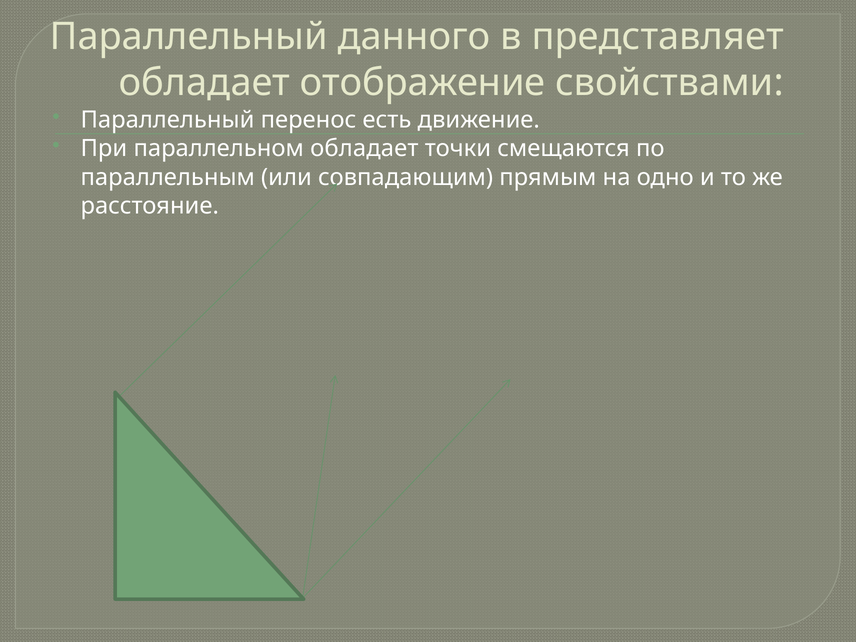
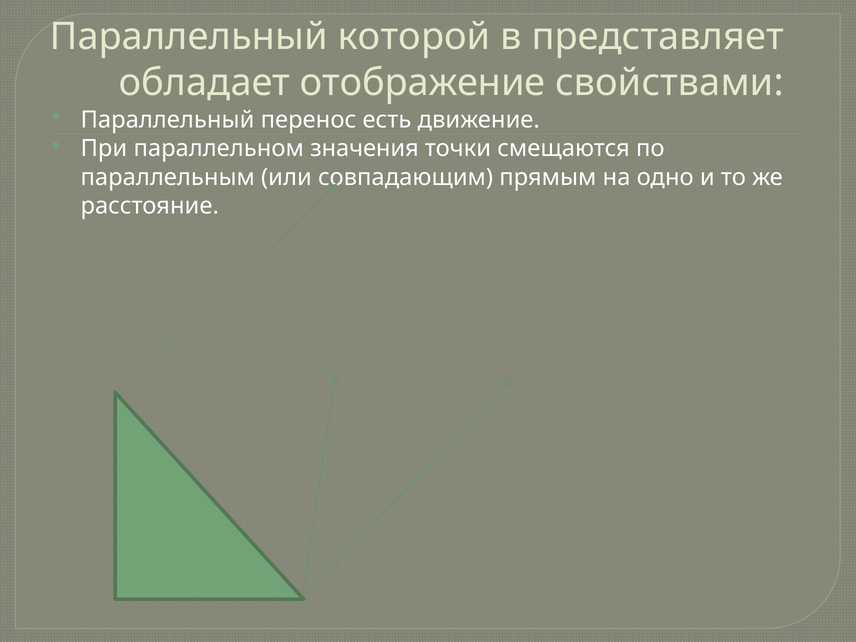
данного: данного -> которой (414, 37)
параллельном обладает: обладает -> значения (364, 149)
